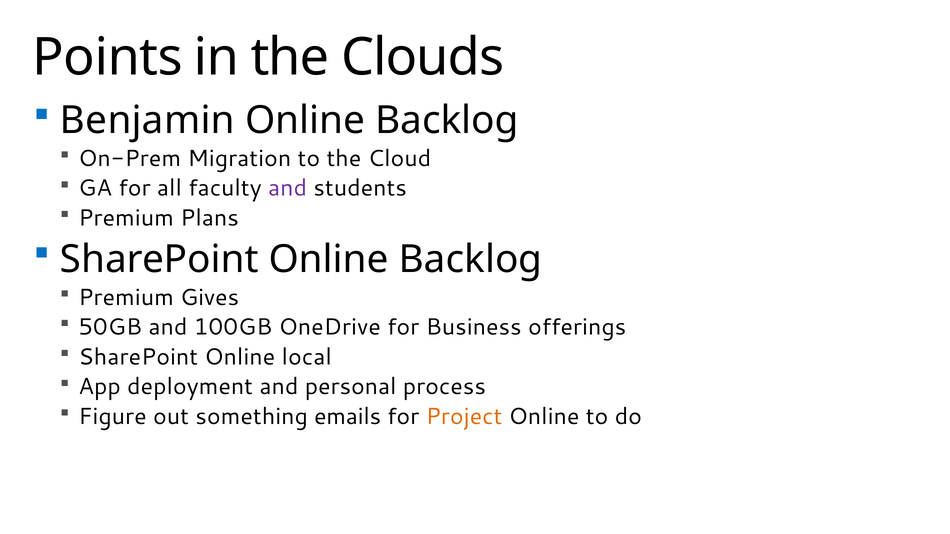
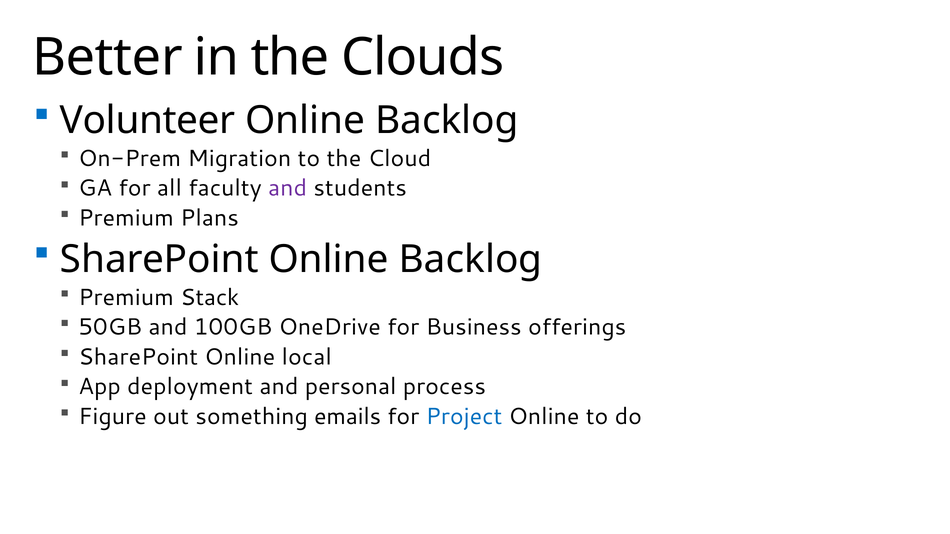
Points: Points -> Better (107, 58)
Benjamin: Benjamin -> Volunteer (148, 120)
Gives: Gives -> Stack (210, 298)
Project colour: orange -> blue (464, 417)
